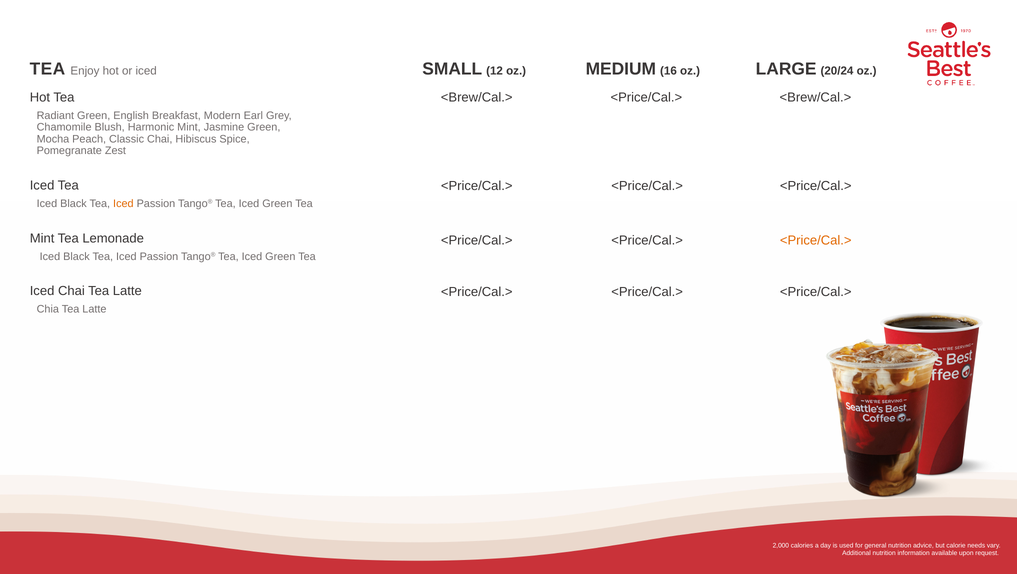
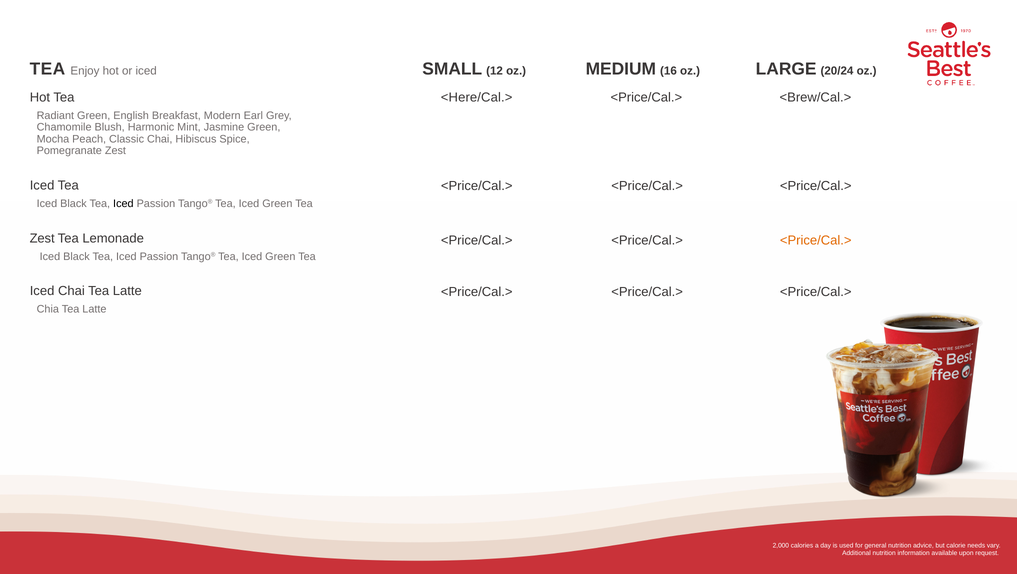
<Brew/Cal.>: <Brew/Cal.> -> <Here/Cal.> (477, 97)
Iced colour: orange -> black (123, 203)
Mint: Mint -> Zest (42, 238)
